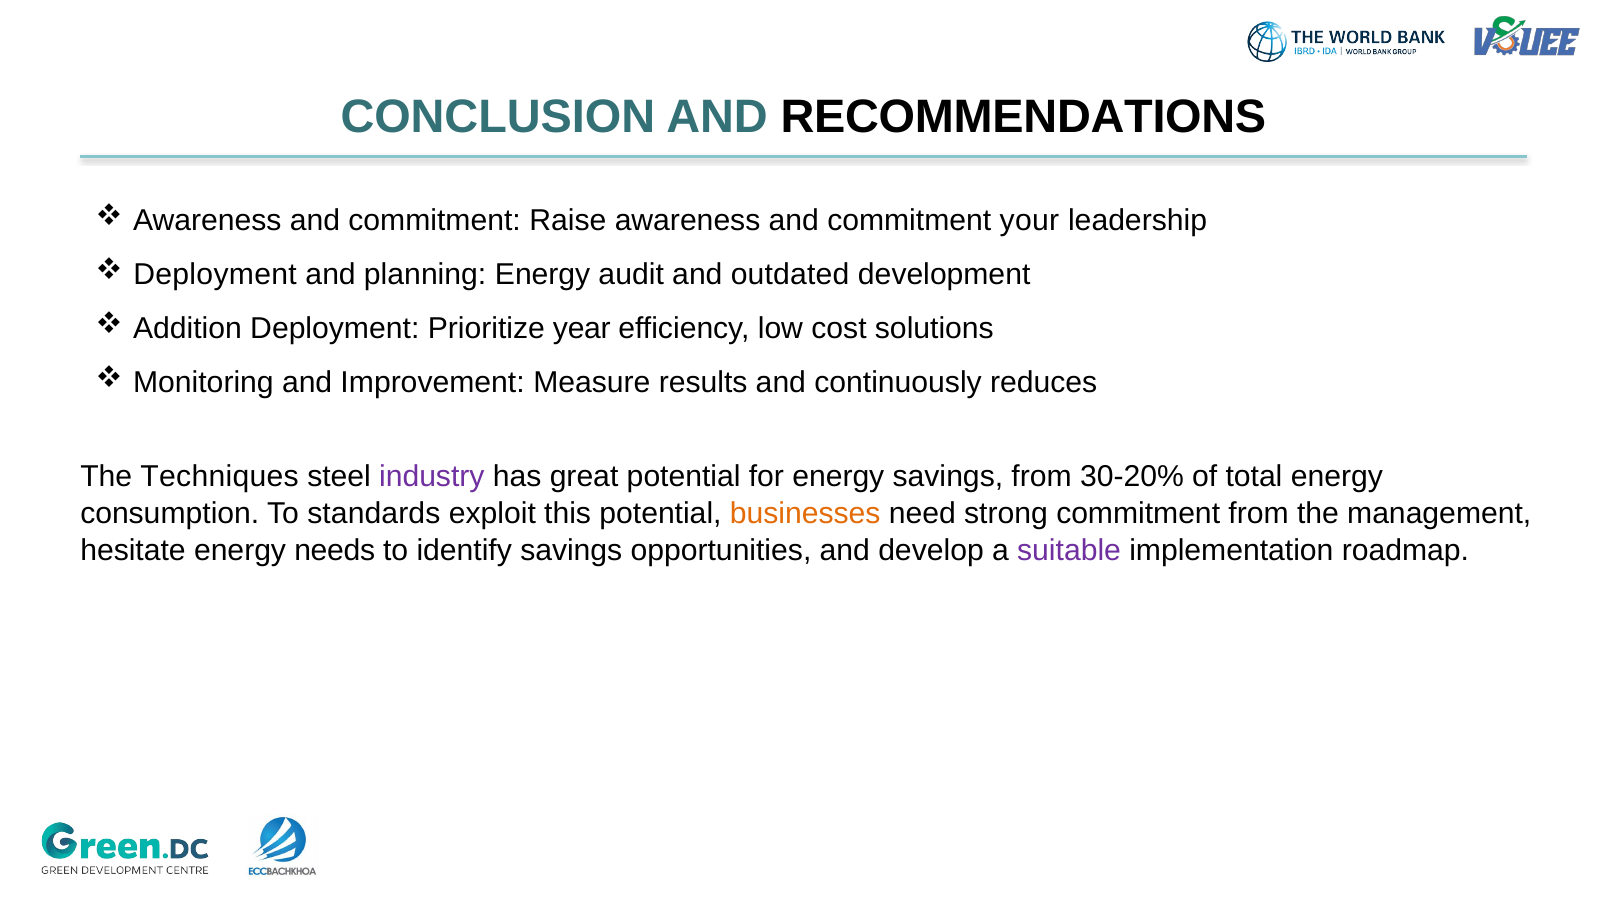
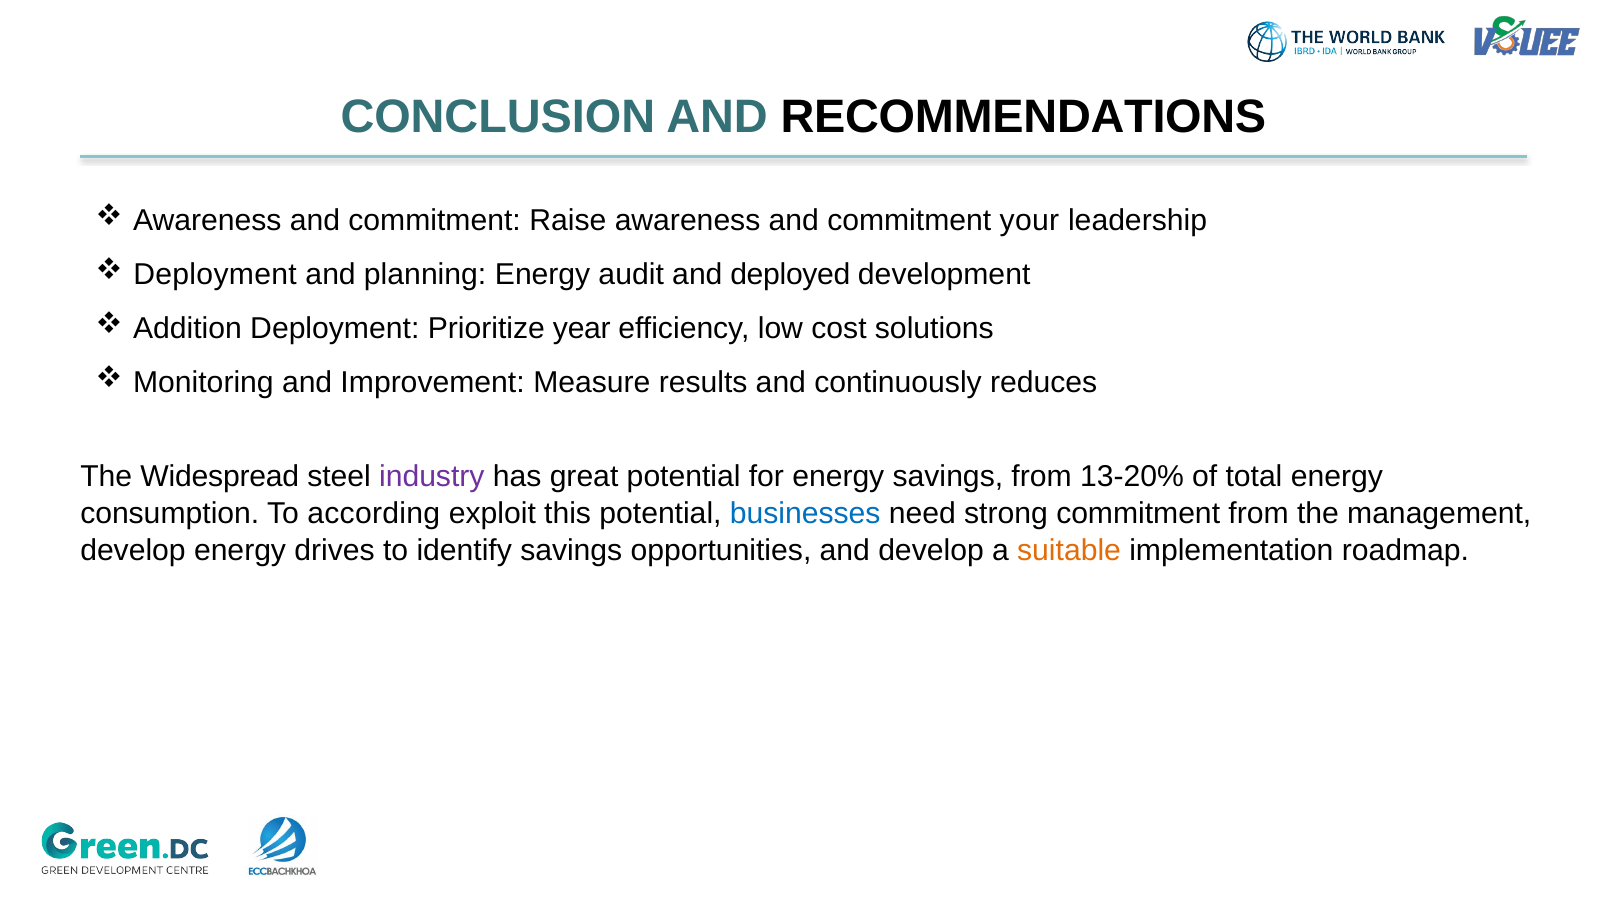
outdated: outdated -> deployed (790, 274)
Techniques: Techniques -> Widespread (220, 477)
30-20%: 30-20% -> 13-20% (1132, 477)
standards: standards -> according (374, 514)
businesses colour: orange -> blue (805, 514)
hesitate: hesitate -> develop (133, 551)
needs: needs -> drives (335, 551)
suitable colour: purple -> orange (1069, 551)
